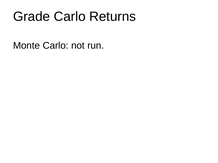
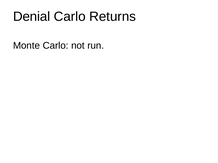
Grade: Grade -> Denial (32, 17)
